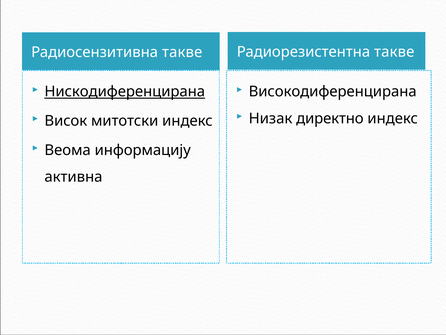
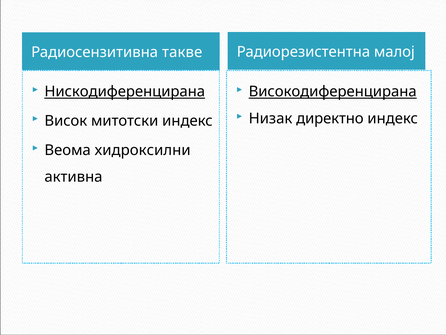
Радиорезистентна такве: такве -> малој (394, 52)
Високодиференцирана underline: none -> present (333, 92)
информацију: информацију -> хидроксилни (143, 150)
